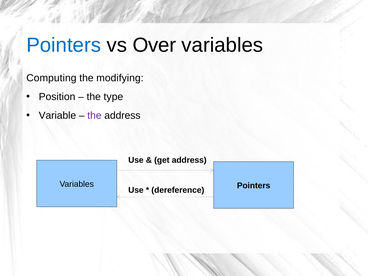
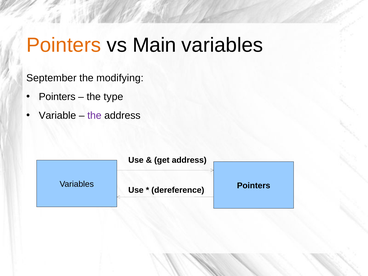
Pointers colour: blue -> orange (64, 45)
Over: Over -> Main (154, 45)
Computing: Computing -> September (51, 78)
Position: Position -> Pointers (57, 97)
